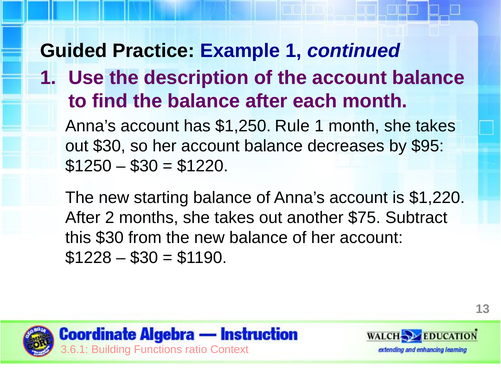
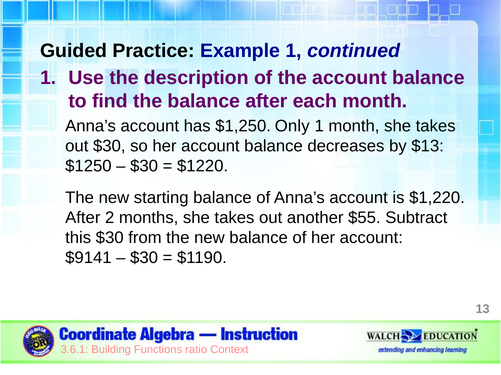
Rule: Rule -> Only (292, 126)
$95: $95 -> $13 (428, 146)
$75: $75 -> $55 (364, 218)
$1228: $1228 -> $9141 (88, 258)
